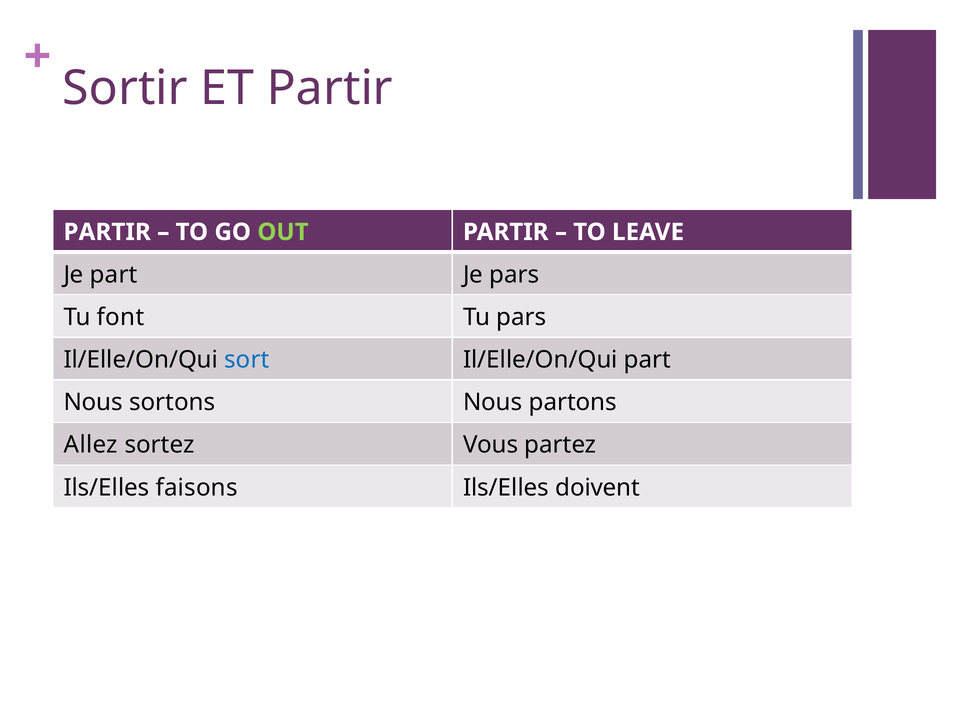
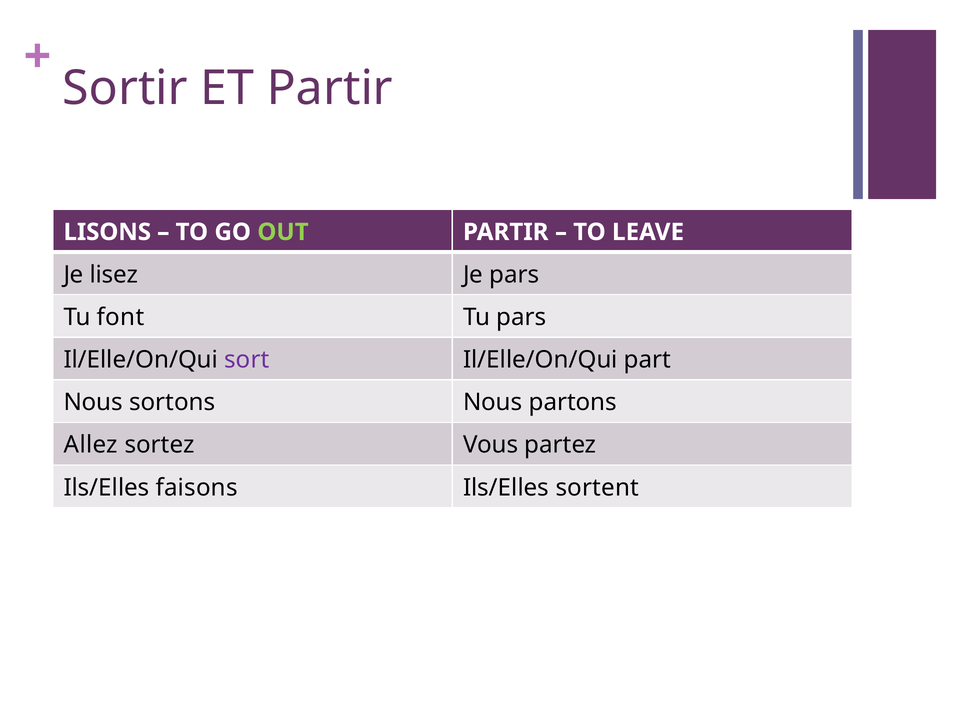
PARTIR: PARTIR -> LISONS (107, 232)
Je part: part -> lisez (114, 275)
sort colour: blue -> purple (247, 360)
doivent: doivent -> sortent (597, 488)
